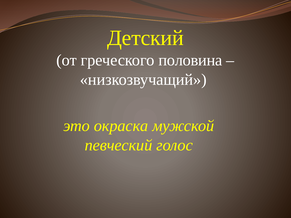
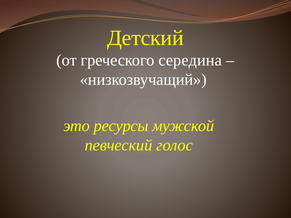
половина: половина -> середина (190, 60)
окраска: окраска -> ресурсы (121, 126)
